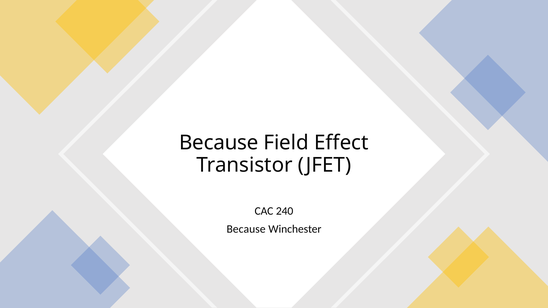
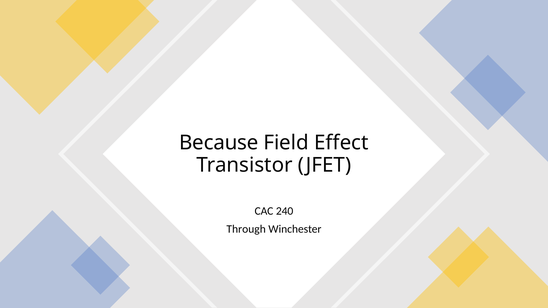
Because: Because -> Through (246, 229)
